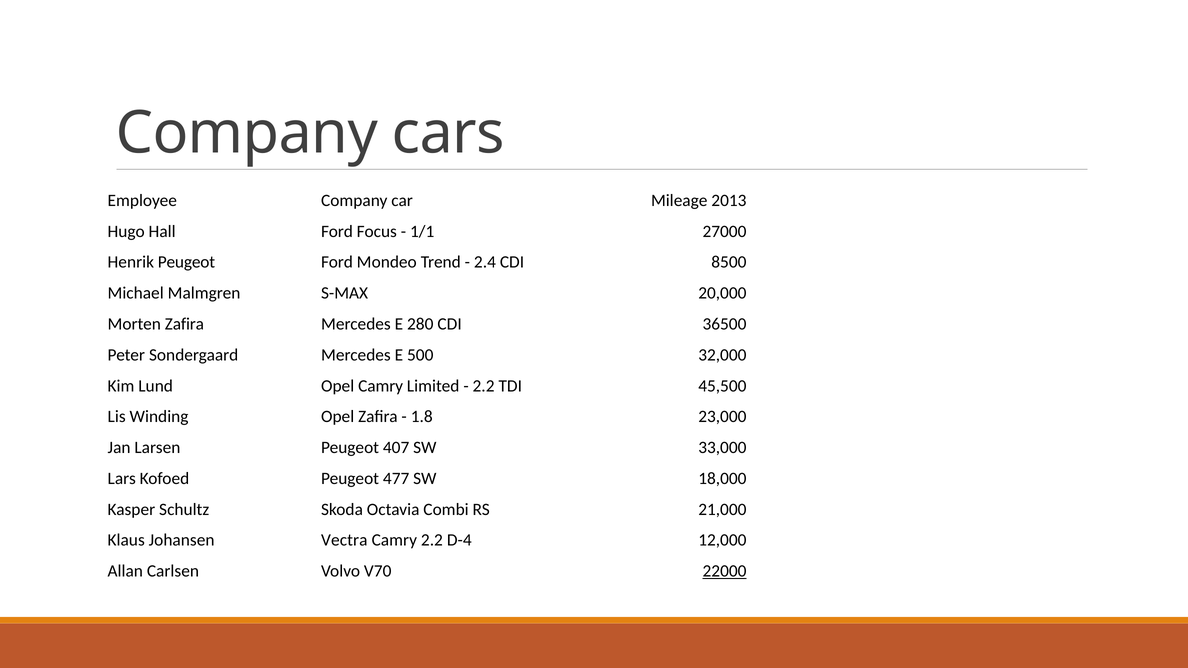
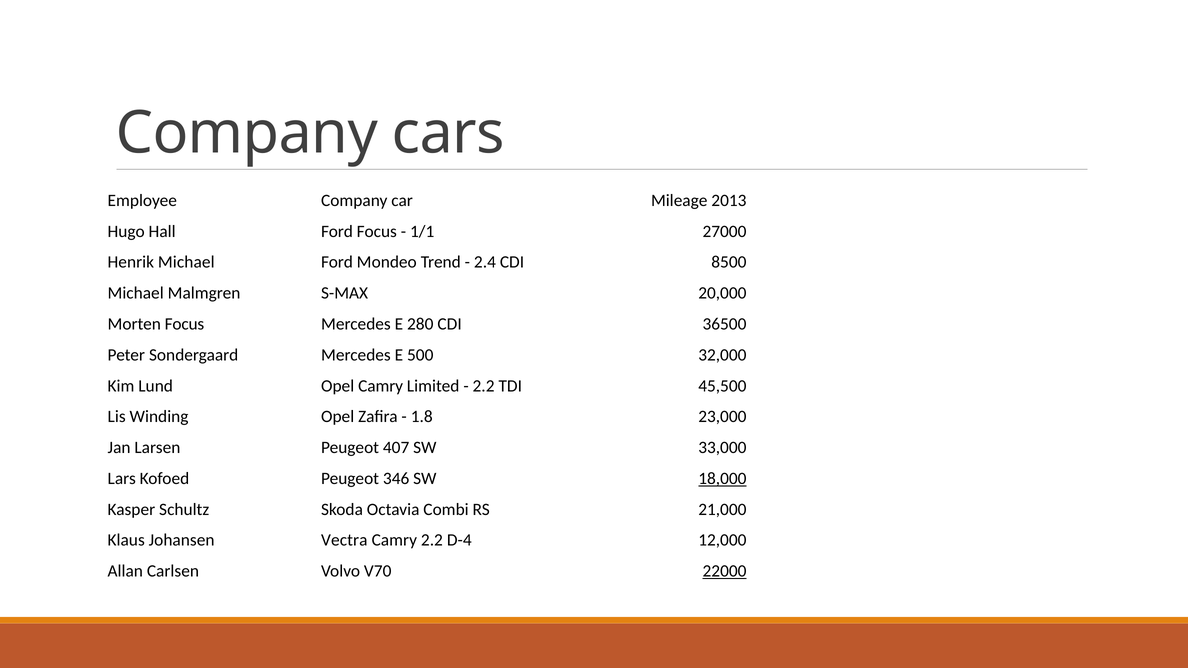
Henrik Peugeot: Peugeot -> Michael (186, 262)
Morten Zafira: Zafira -> Focus (184, 324)
477: 477 -> 346 (396, 479)
18,000 underline: none -> present (722, 479)
